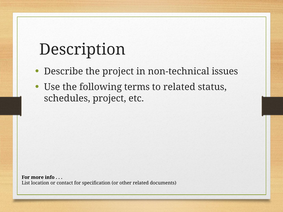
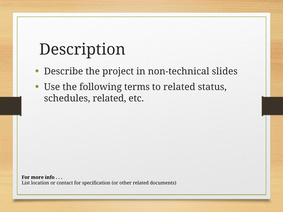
issues: issues -> slides (225, 72)
schedules project: project -> related (109, 98)
